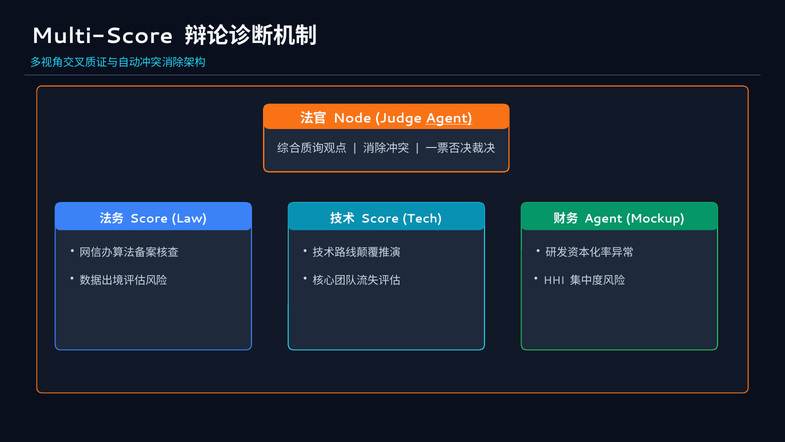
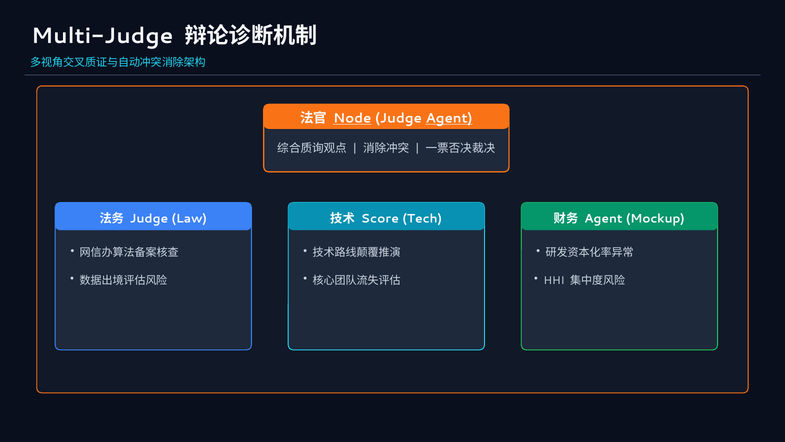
Multi-Score: Multi-Score -> Multi-Judge (102, 36)
Node underline: none -> present (352, 118)
Score: Score -> Judge (149, 219)
